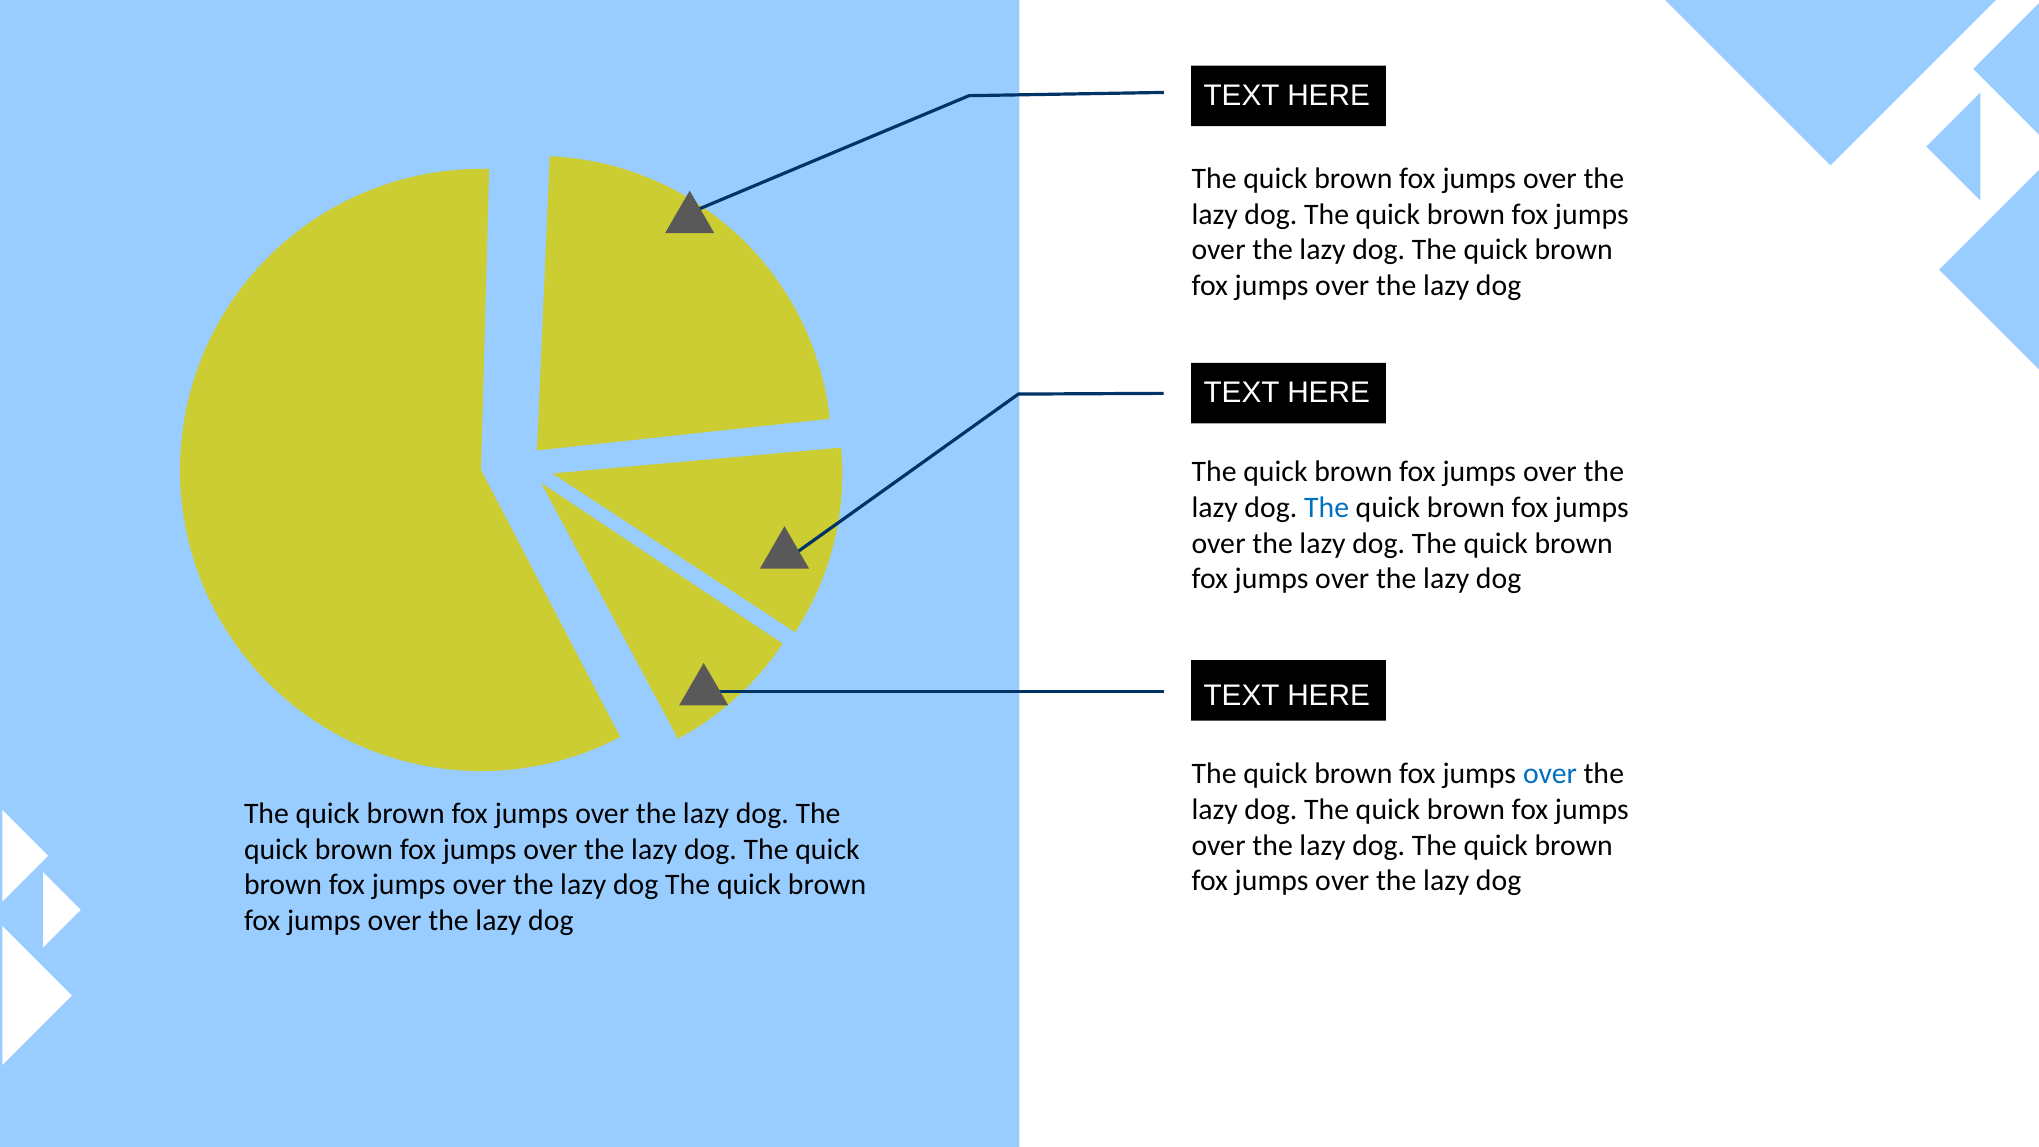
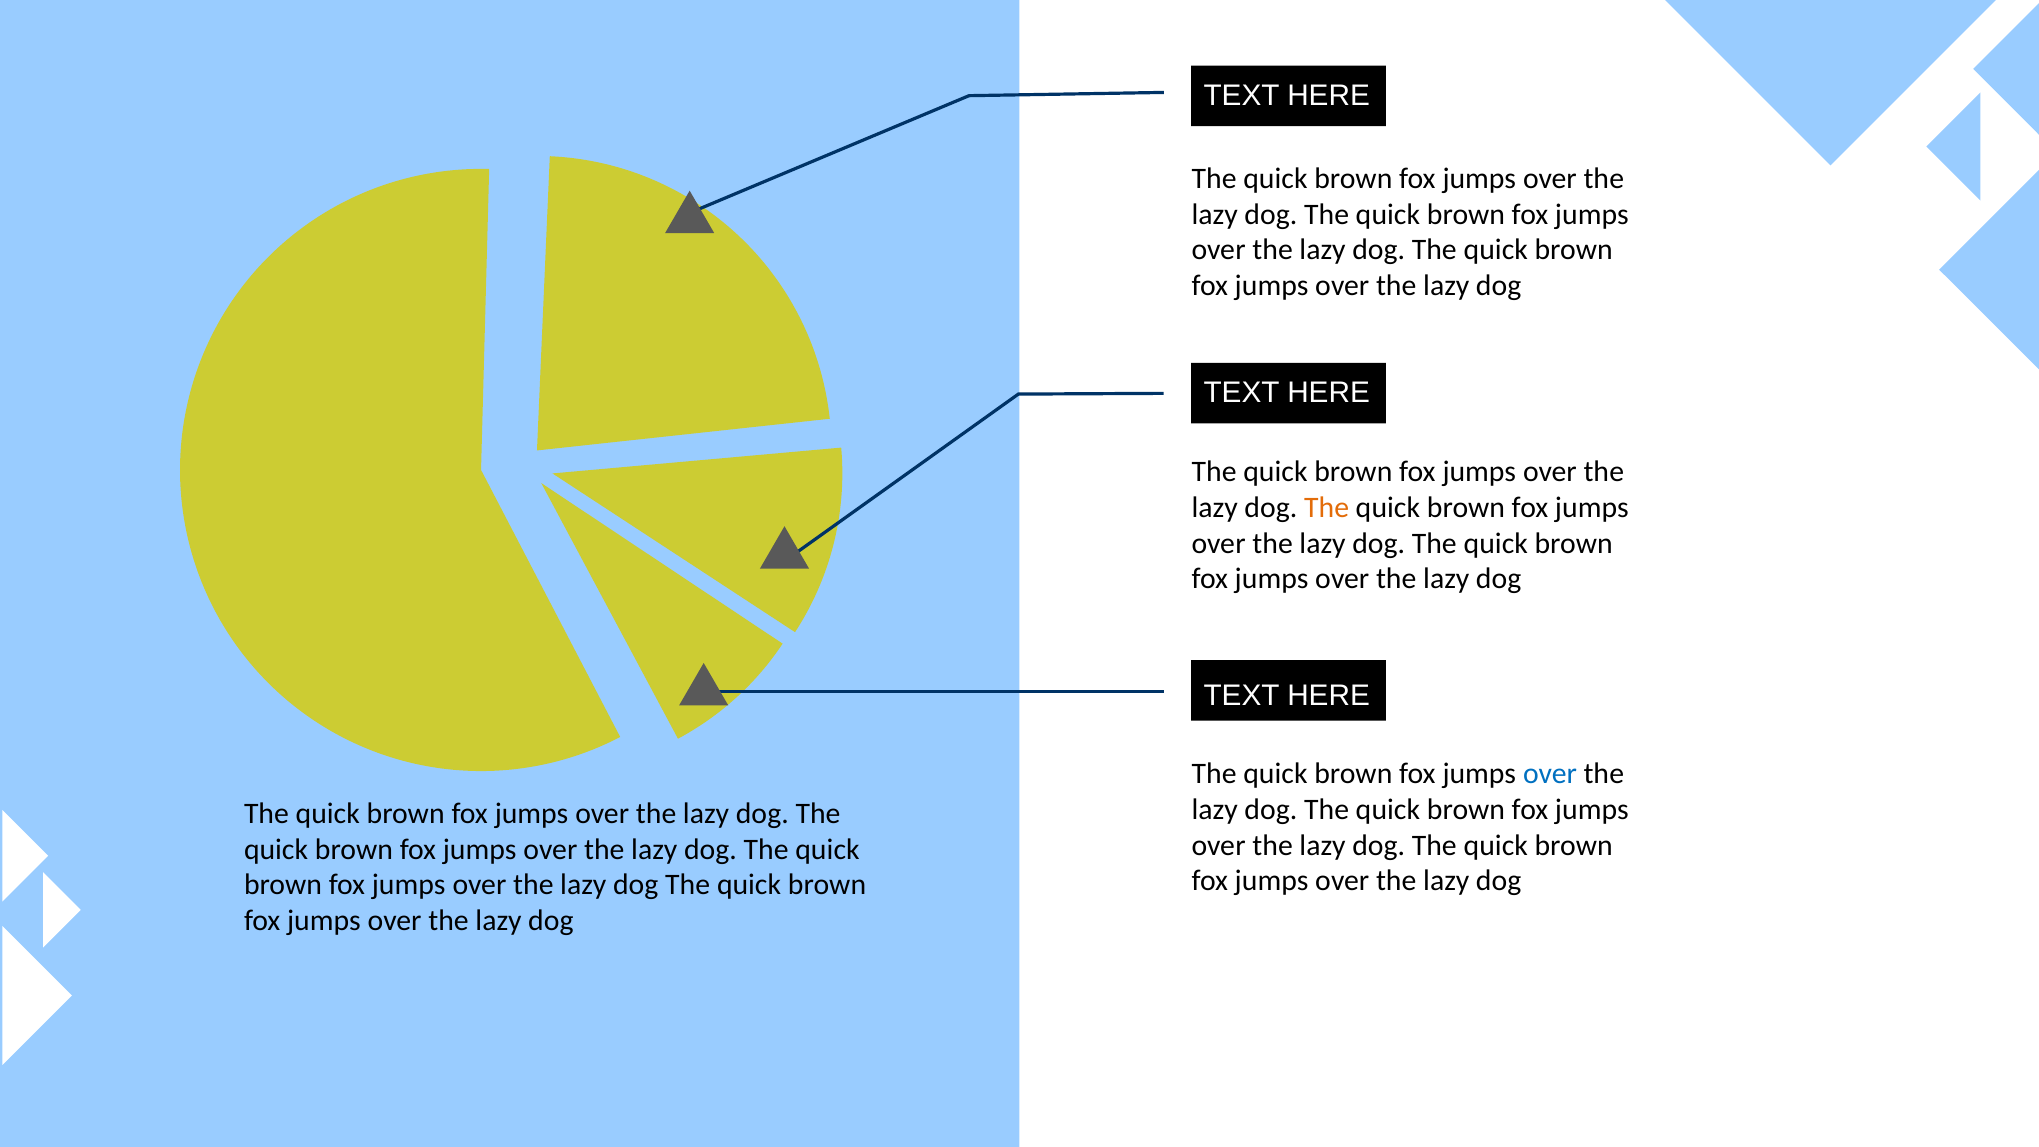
The colour: blue -> orange (1327, 508)
